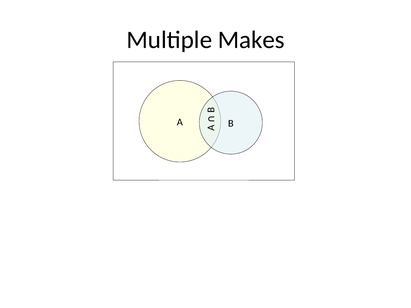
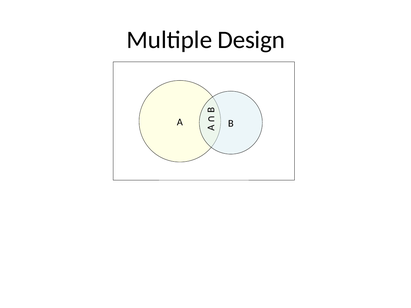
Makes: Makes -> Design (251, 40)
